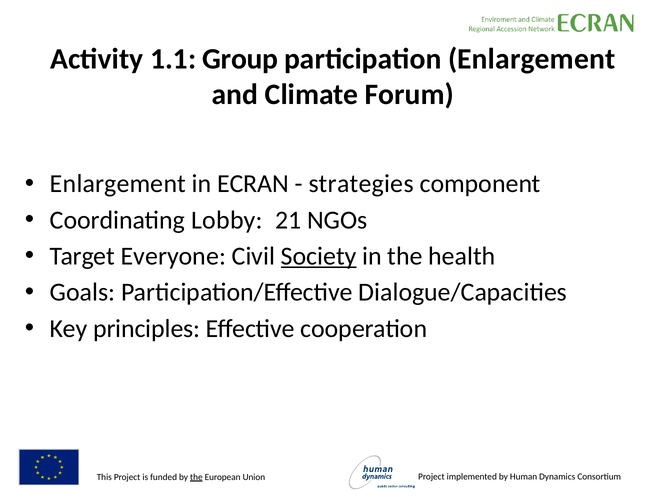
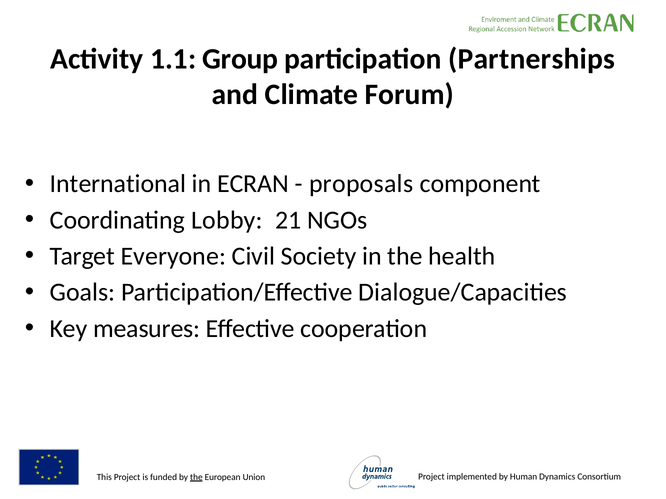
participation Enlargement: Enlargement -> Partnerships (532, 59)
Enlargement: Enlargement -> International (118, 184)
strategies: strategies -> proposals (361, 184)
Society underline: present -> none (319, 256)
principles: principles -> measures (147, 329)
